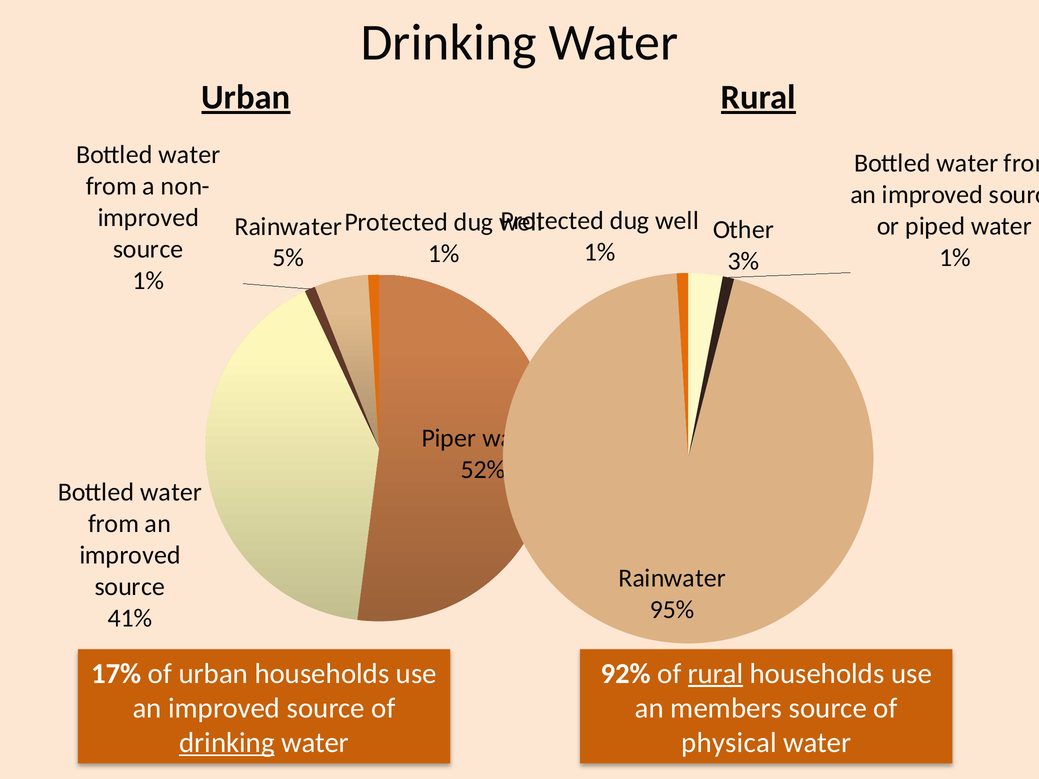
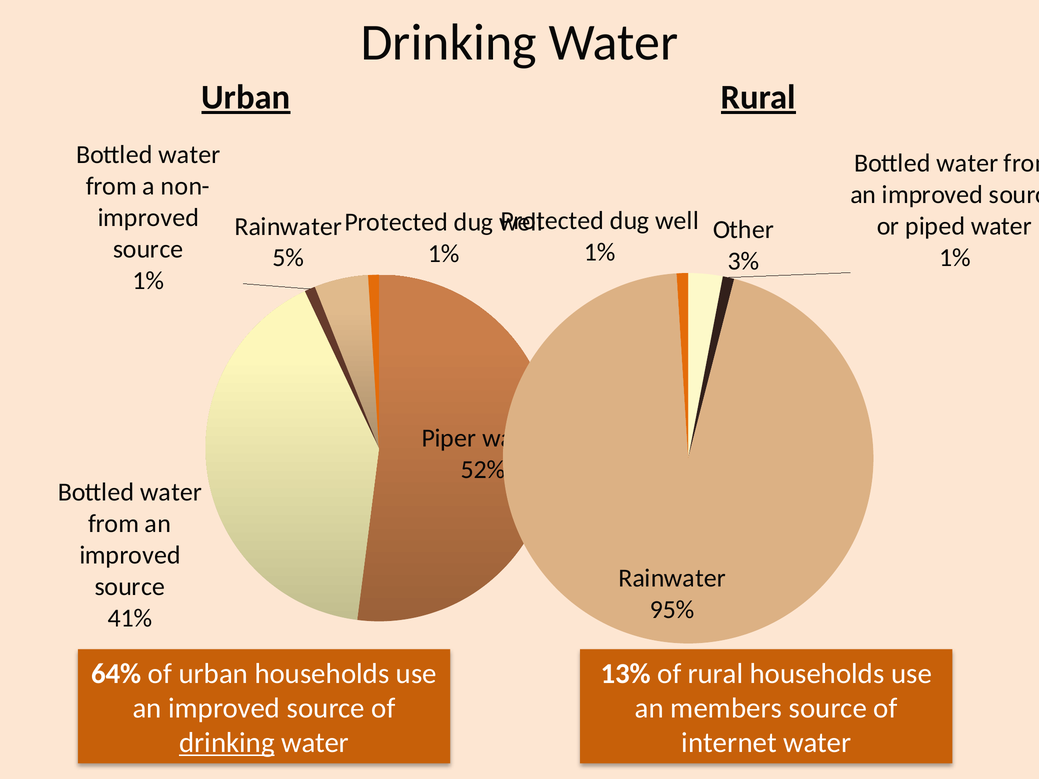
17%: 17% -> 64% (116, 674)
92%: 92% -> 13% (626, 674)
rural underline: present -> none (716, 674)
physical: physical -> internet (729, 743)
